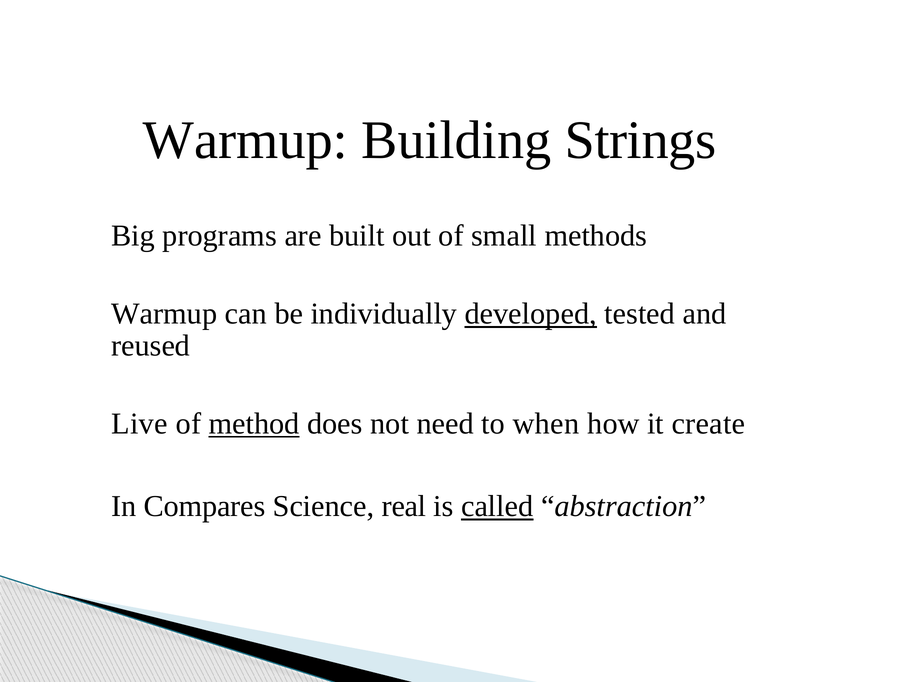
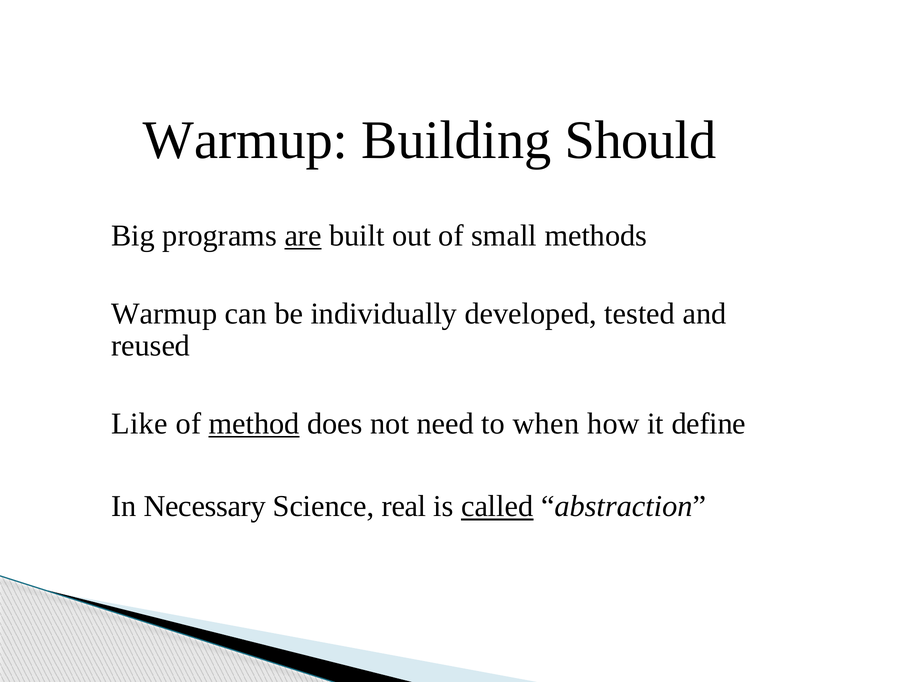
Strings: Strings -> Should (641, 140)
are underline: none -> present (303, 236)
developed underline: present -> none (531, 314)
Live: Live -> Like (140, 424)
create: create -> define (709, 424)
Compares: Compares -> Necessary (205, 507)
